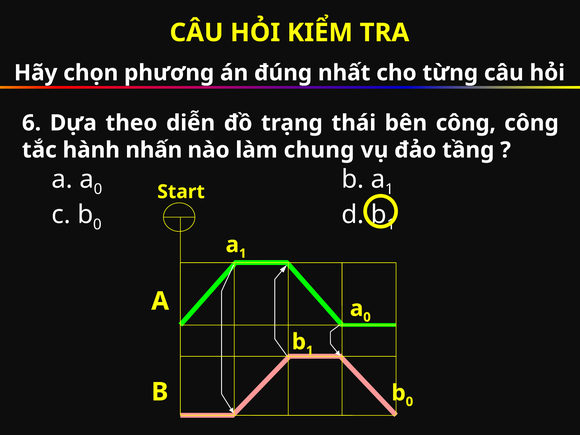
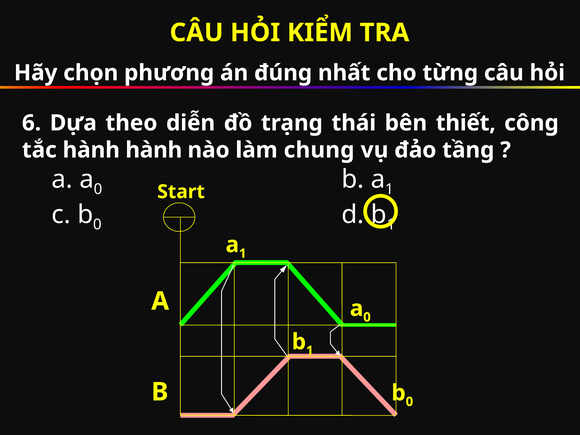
bên công: công -> thiết (466, 123)
hành nhấn: nhấn -> hành (154, 150)
